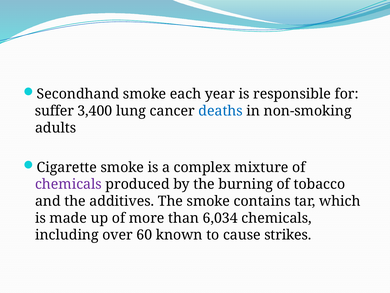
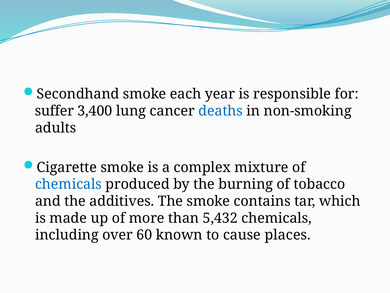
chemicals colour: purple -> blue (68, 184)
6,034: 6,034 -> 5,432 (220, 218)
strikes: strikes -> places (288, 235)
